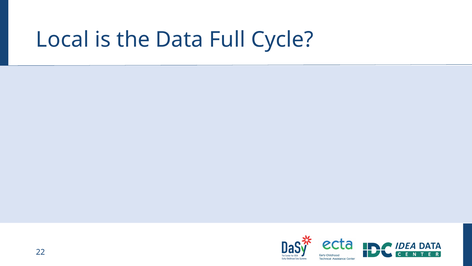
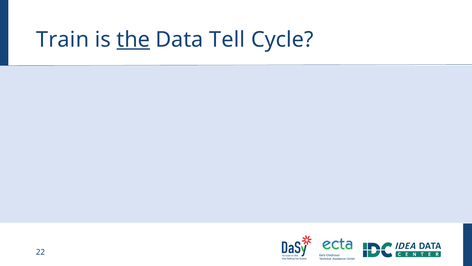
Local: Local -> Train (63, 40)
the underline: none -> present (133, 40)
Full: Full -> Tell (227, 40)
